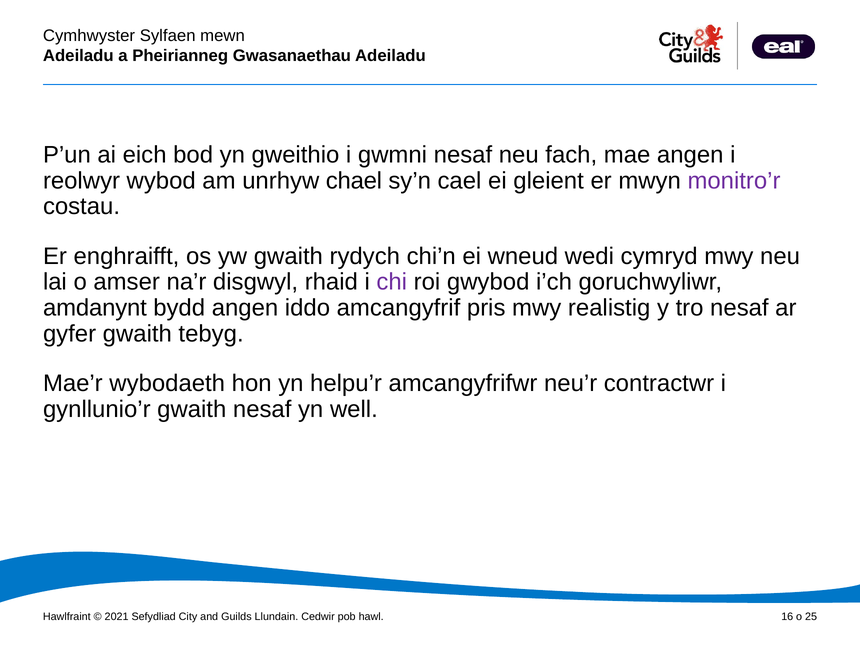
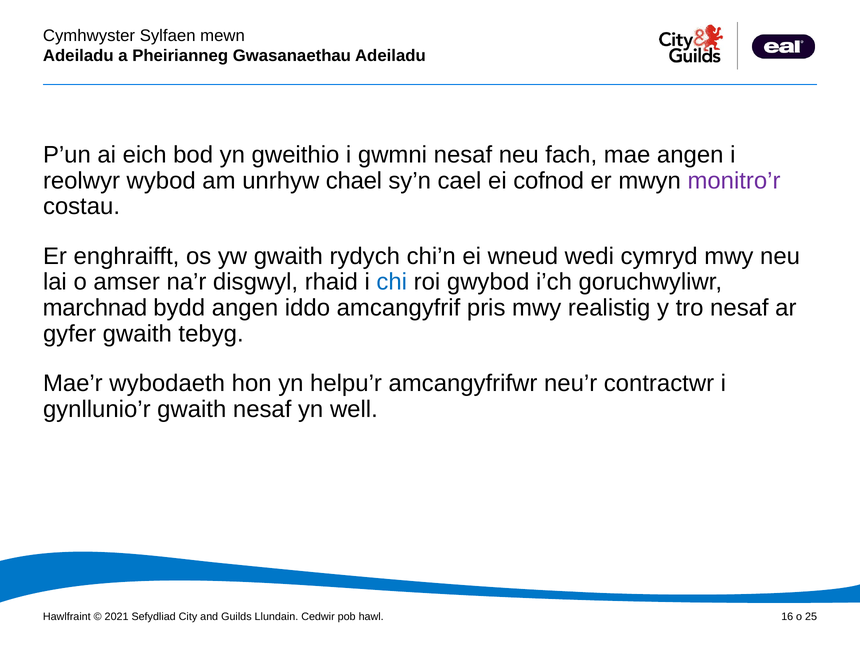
gleient: gleient -> cofnod (549, 181)
chi colour: purple -> blue (392, 282)
amdanynt: amdanynt -> marchnad (95, 308)
